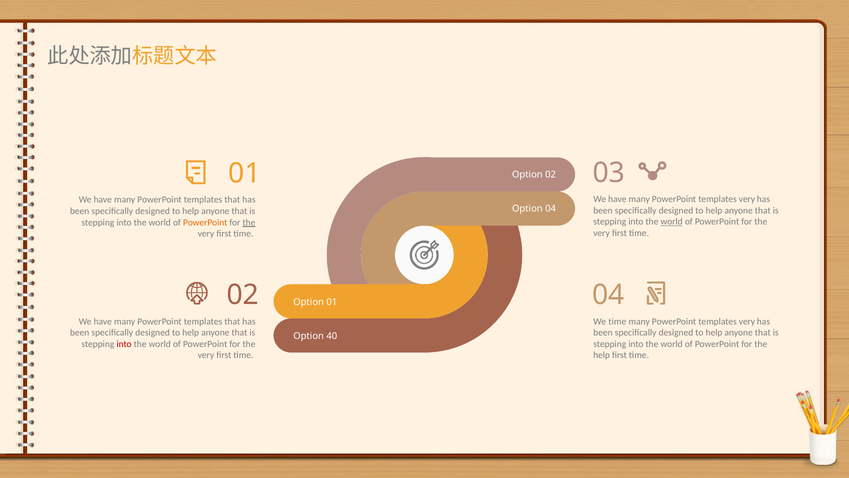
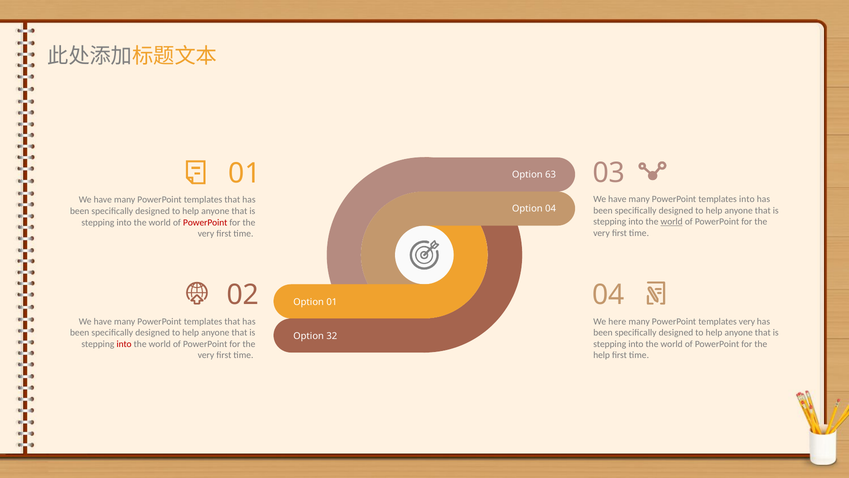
Option 02: 02 -> 63 (551, 174)
very: very -> into (747, 199)
PowerPoint colour: orange -> red (205, 222)
the underline: present -> none (249, 222)
We time: time -> here (617, 321)
40: 40 -> 32 (332, 336)
